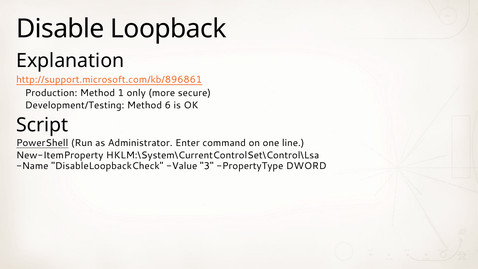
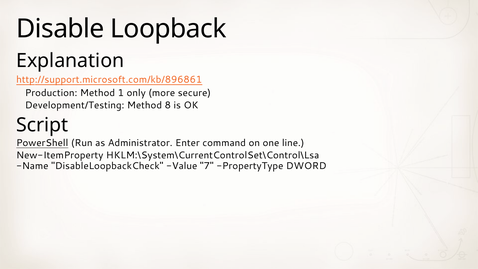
6: 6 -> 8 (168, 105)
3: 3 -> 7 (207, 166)
